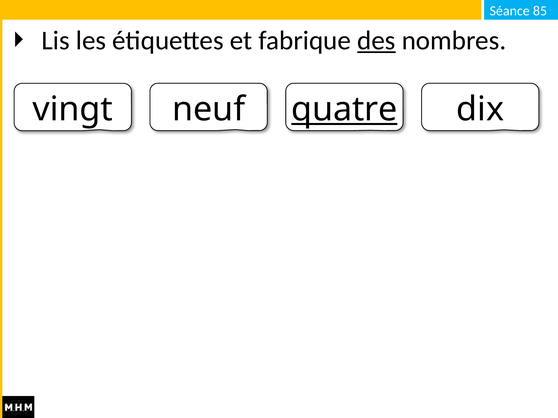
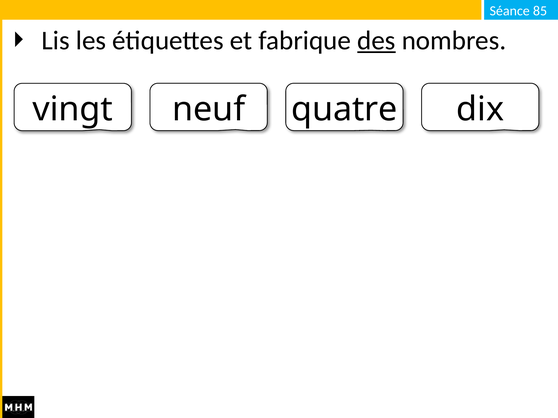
quatre underline: present -> none (344, 109)
